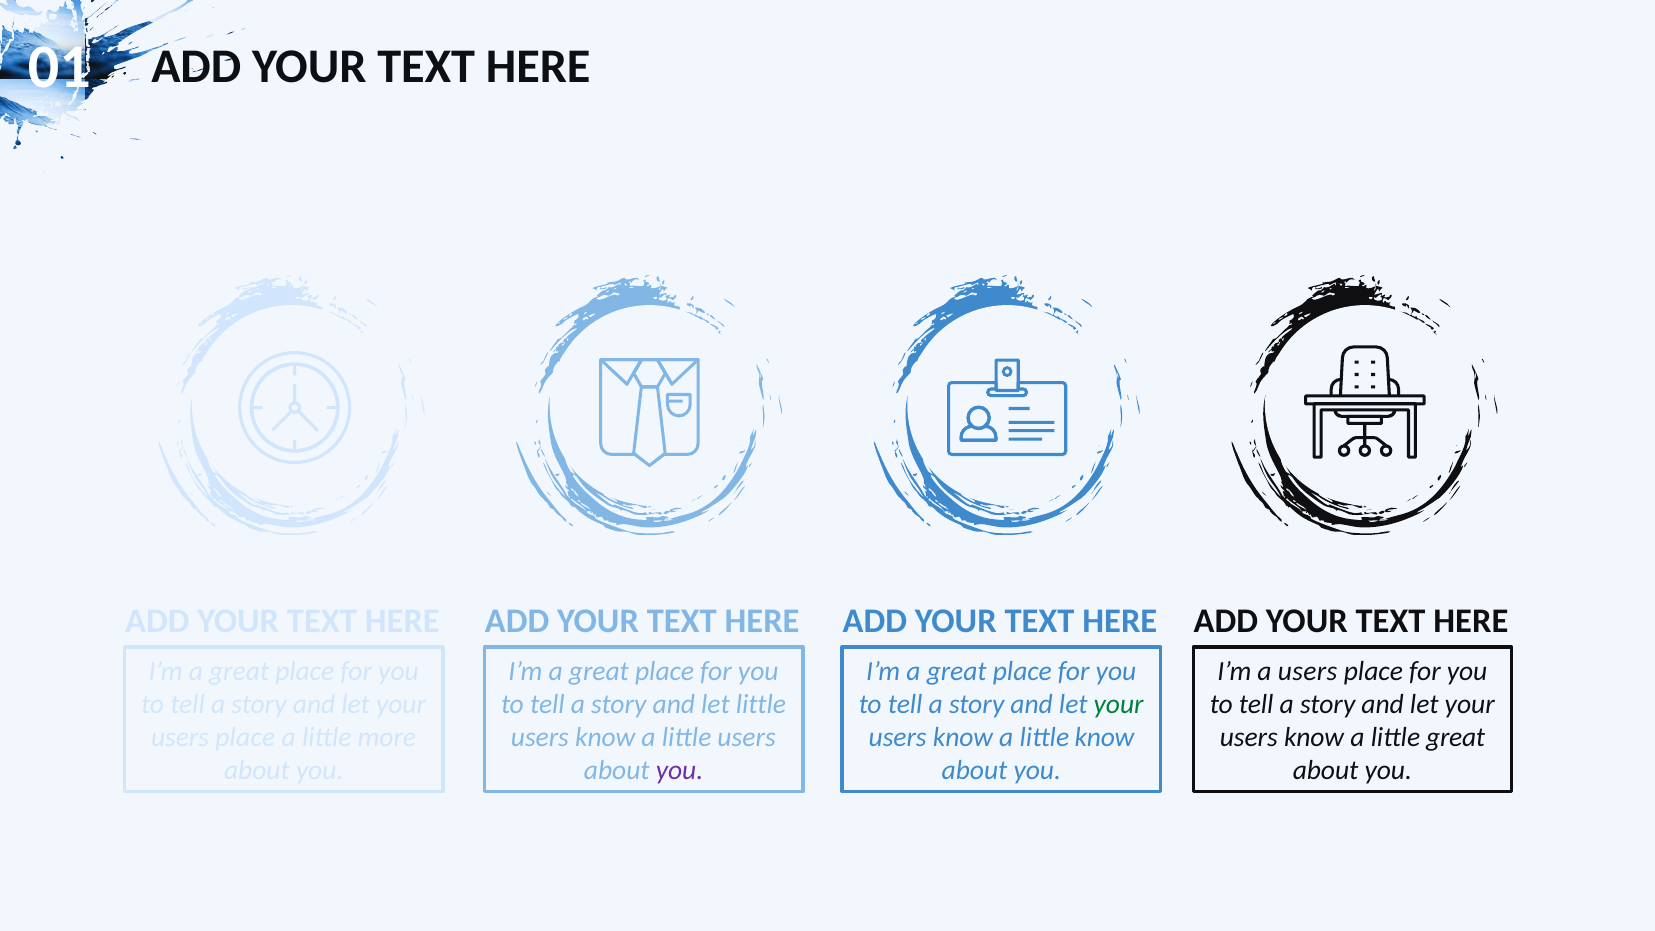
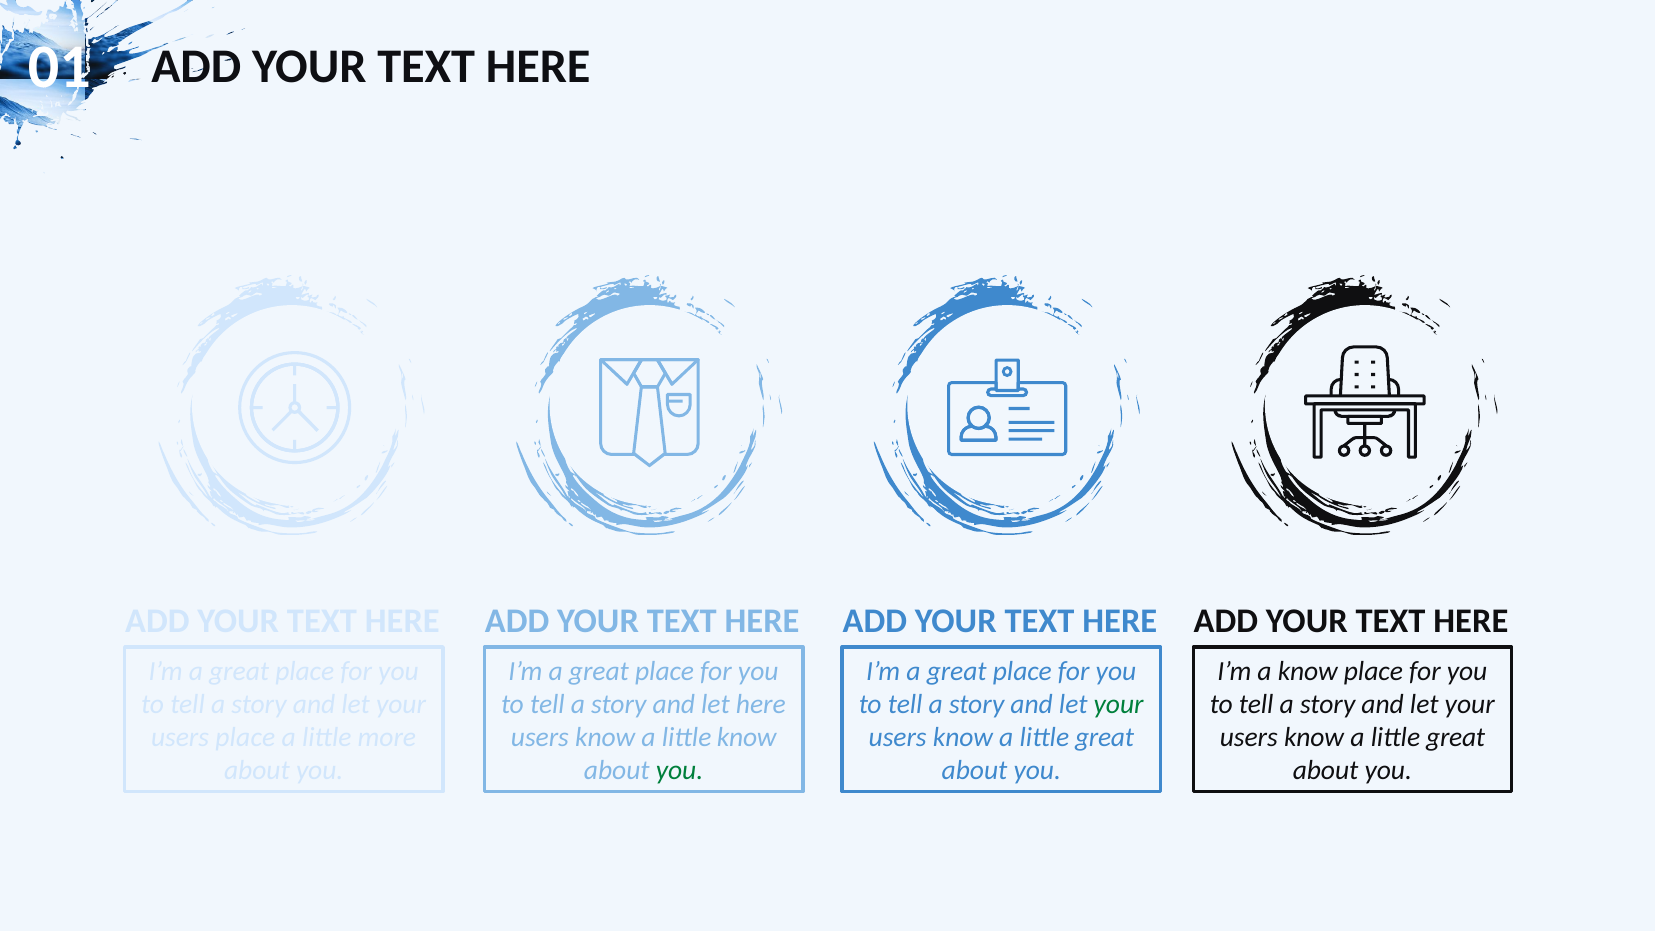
a users: users -> know (1308, 671)
let little: little -> here (761, 705)
a little users: users -> know (747, 738)
know: know -> great (1105, 738)
you colour: purple -> green (680, 771)
